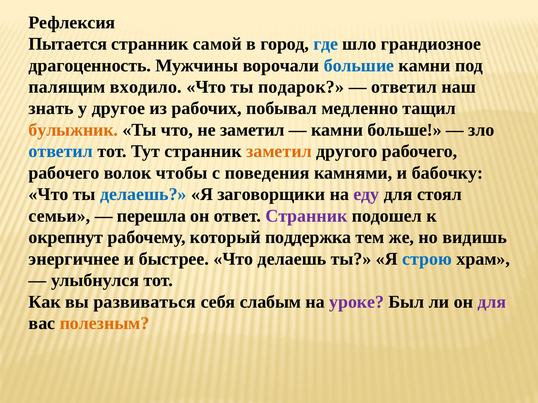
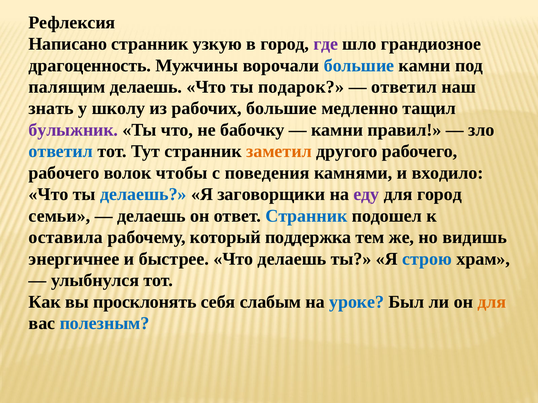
Пытается: Пытается -> Написано (68, 44)
самой: самой -> узкую (217, 44)
где colour: blue -> purple (326, 44)
палящим входило: входило -> делаешь (146, 87)
другое: другое -> школу (118, 109)
рабочих побывал: побывал -> большие (282, 109)
булыжник colour: orange -> purple (73, 130)
не заметил: заметил -> бабочку (252, 130)
больше: больше -> правил (404, 130)
бабочку: бабочку -> входило (448, 173)
для стоял: стоял -> город (439, 195)
перешла: перешла -> делаешь (151, 216)
Странник colour: purple -> blue (307, 216)
окрепнут: окрепнут -> оставила (66, 238)
развиваться: развиваться -> просклонять (145, 302)
уроке colour: purple -> blue (357, 302)
для colour: purple -> orange (492, 302)
полезным colour: orange -> blue (105, 324)
